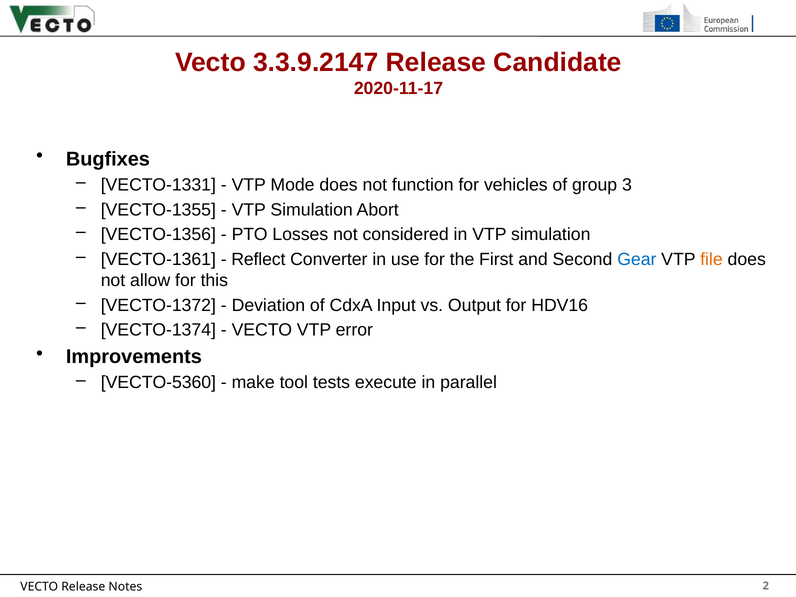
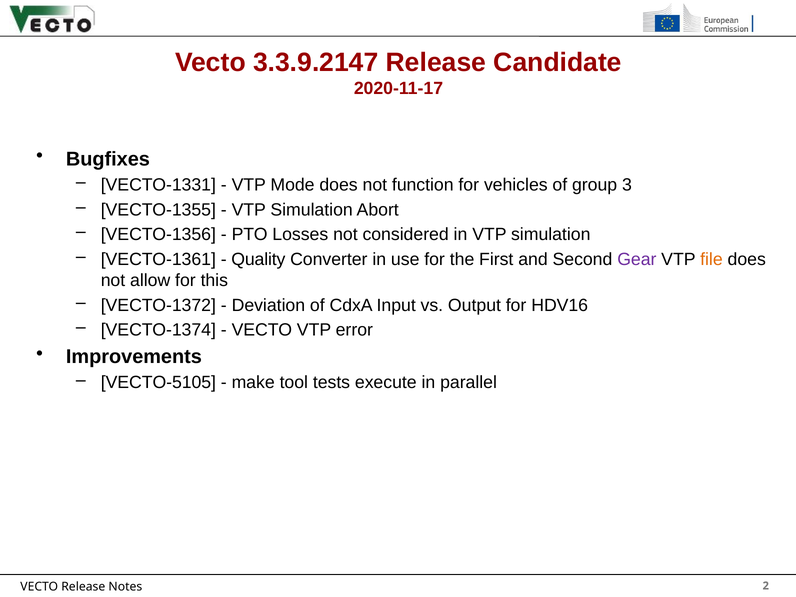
Reflect: Reflect -> Quality (258, 259)
Gear colour: blue -> purple (637, 259)
VECTO-5360: VECTO-5360 -> VECTO-5105 (158, 383)
